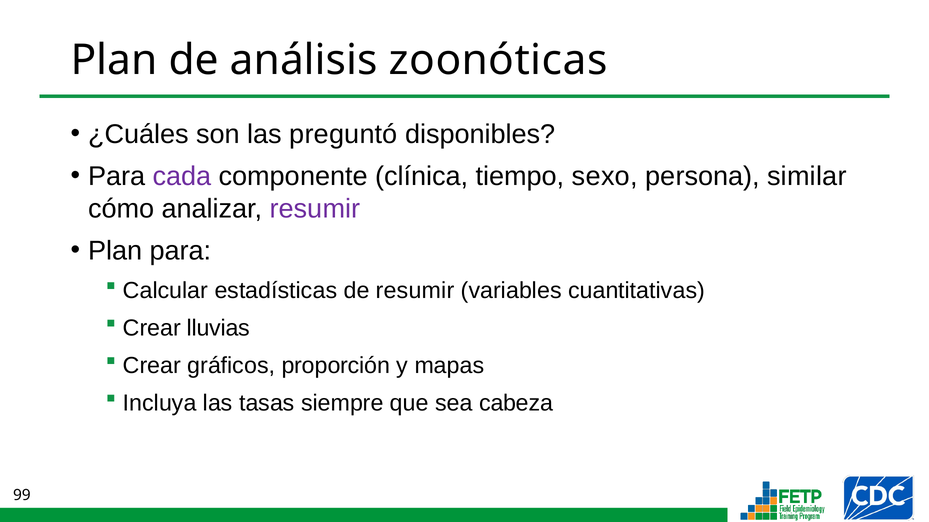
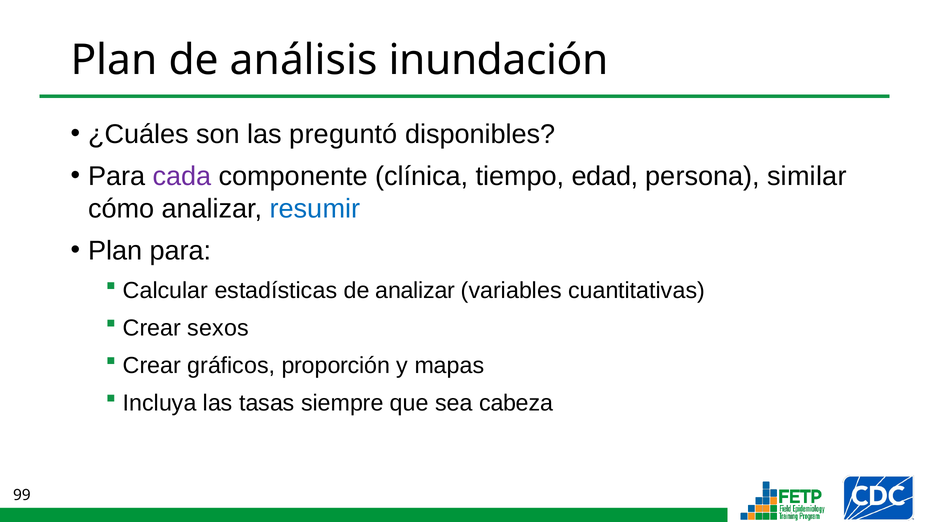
zoonóticas: zoonóticas -> inundación (499, 60)
sexo: sexo -> edad (605, 176)
resumir colour: purple -> blue (315, 209)
de resumir: resumir -> analizar (415, 291)
lluvias: lluvias -> sexos (218, 328)
